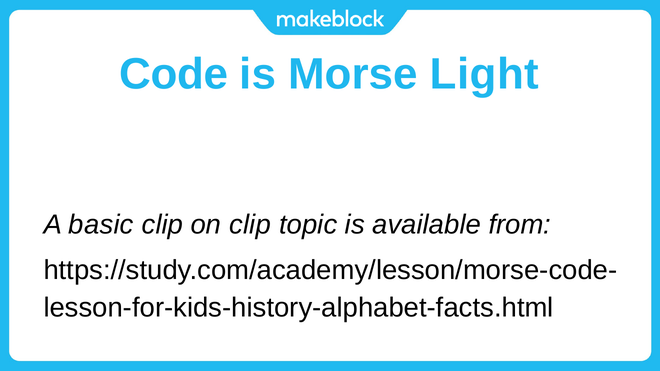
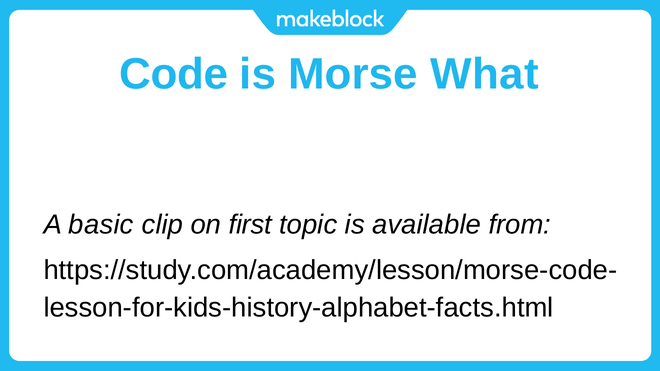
Light: Light -> What (485, 74)
on clip: clip -> first (250, 225)
